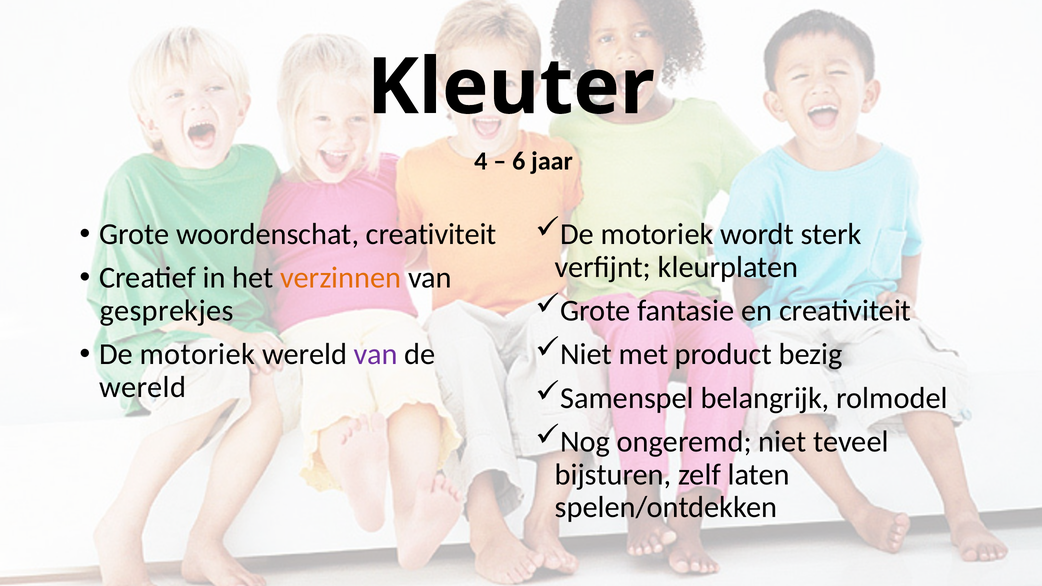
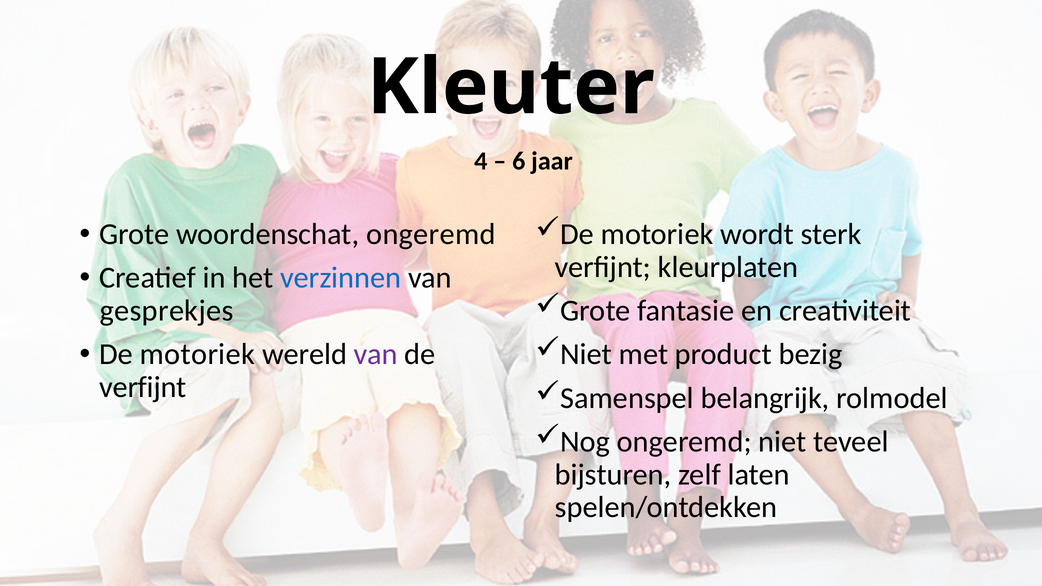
woordenschat creativiteit: creativiteit -> ongeremd (431, 234)
verzinnen colour: orange -> blue (341, 278)
wereld: wereld -> verfijnt (143, 387)
